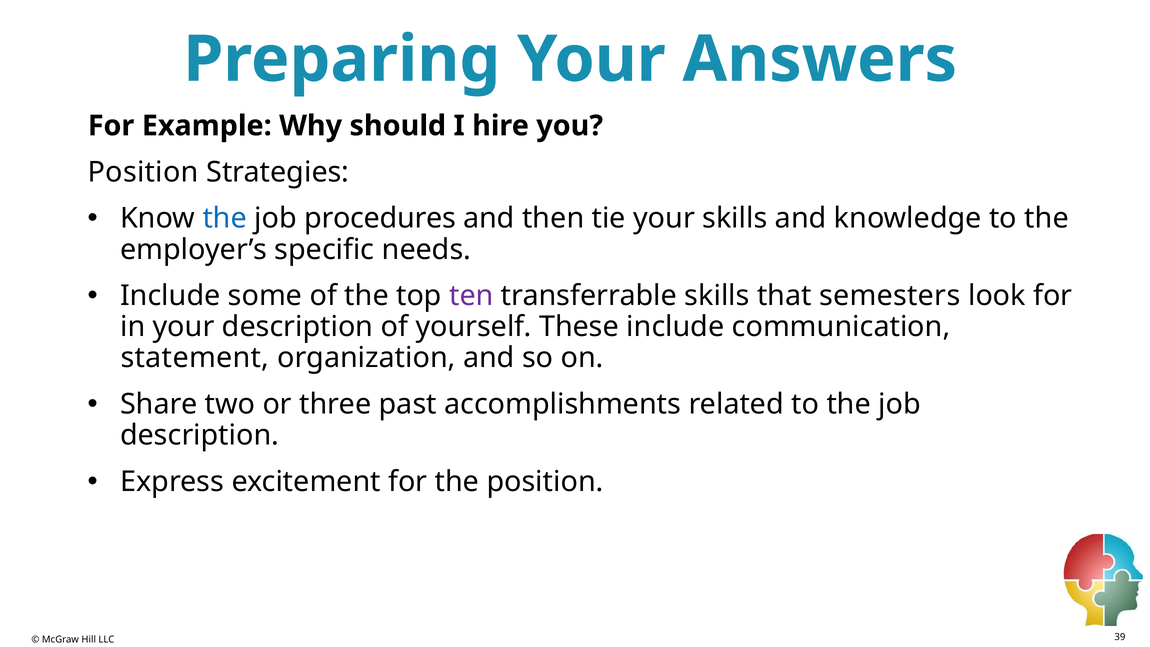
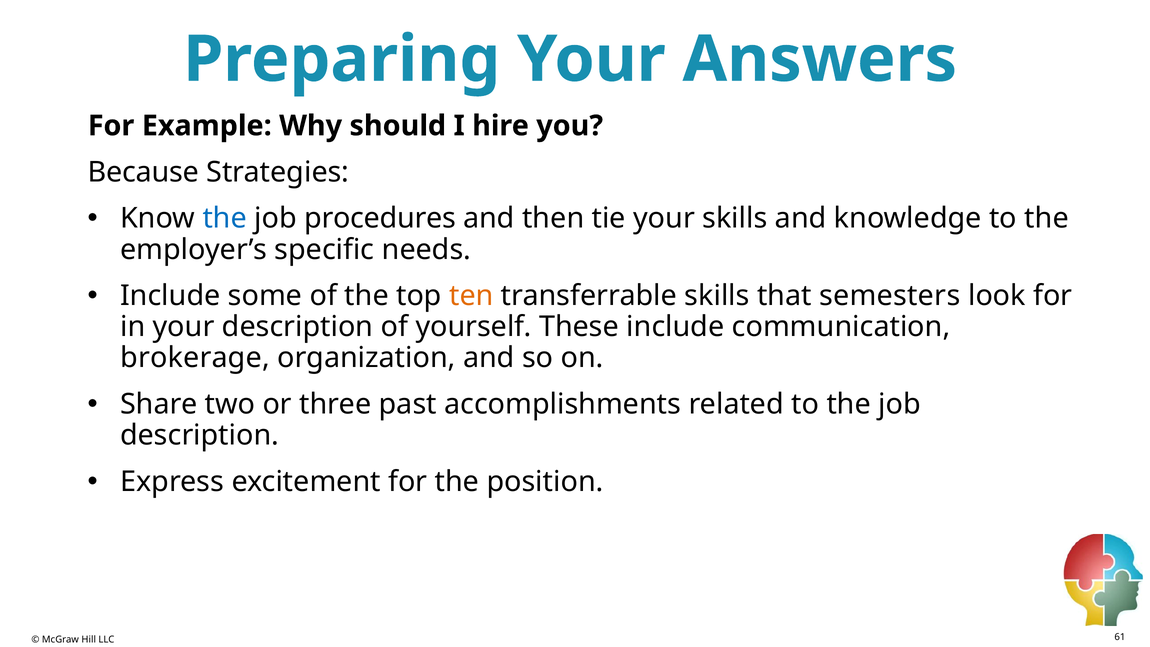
Position: Position -> Because (143, 172)
ten colour: purple -> orange (471, 296)
statement: statement -> brokerage (195, 358)
39: 39 -> 61 (1120, 637)
